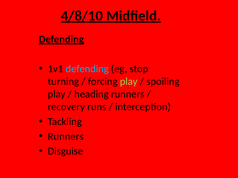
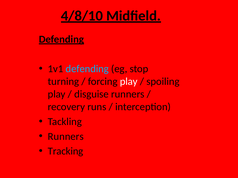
play colour: light green -> white (129, 82)
heading: heading -> disguise (91, 94)
Disguise: Disguise -> Tracking (66, 152)
